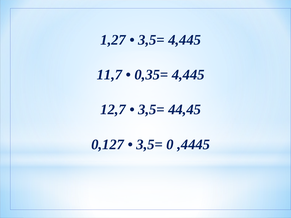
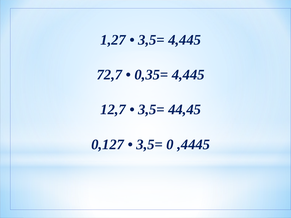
11,7: 11,7 -> 72,7 (109, 75)
